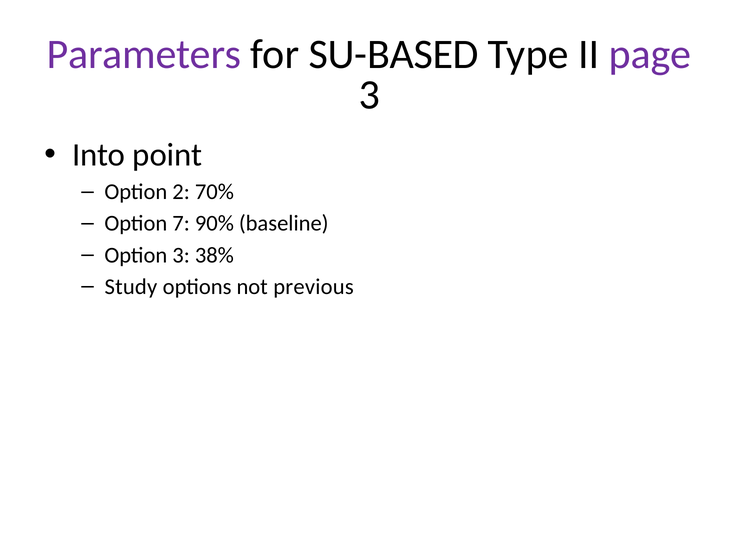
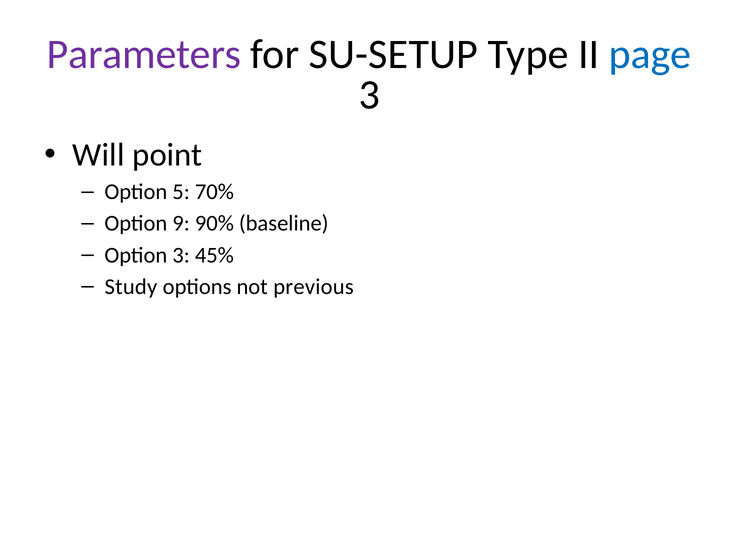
SU-BASED: SU-BASED -> SU-SETUP (393, 54)
page colour: purple -> blue (650, 54)
Into: Into -> Will (98, 155)
2: 2 -> 5 (181, 192)
7: 7 -> 9 (181, 224)
38%: 38% -> 45% (214, 255)
